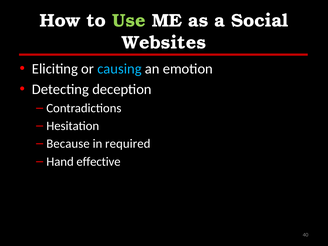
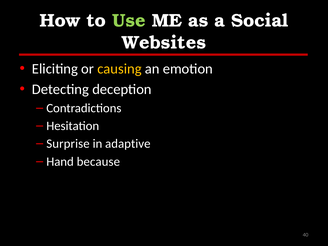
causing colour: light blue -> yellow (119, 69)
Because: Because -> Surprise (68, 144)
required: required -> adaptive (128, 144)
effective: effective -> because (98, 162)
